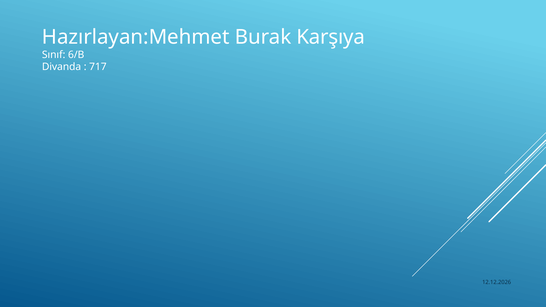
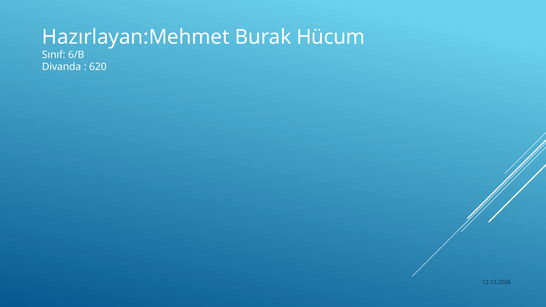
Karşıya: Karşıya -> Hücum (331, 37)
717: 717 -> 620 (98, 67)
